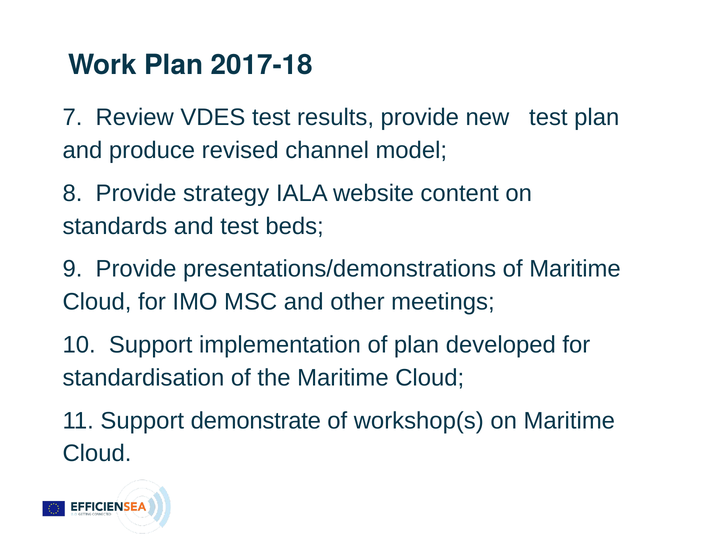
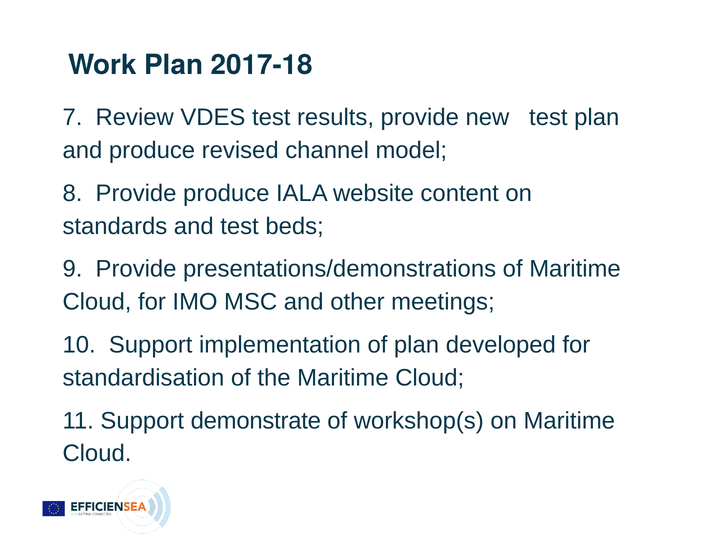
Provide strategy: strategy -> produce (226, 193)
